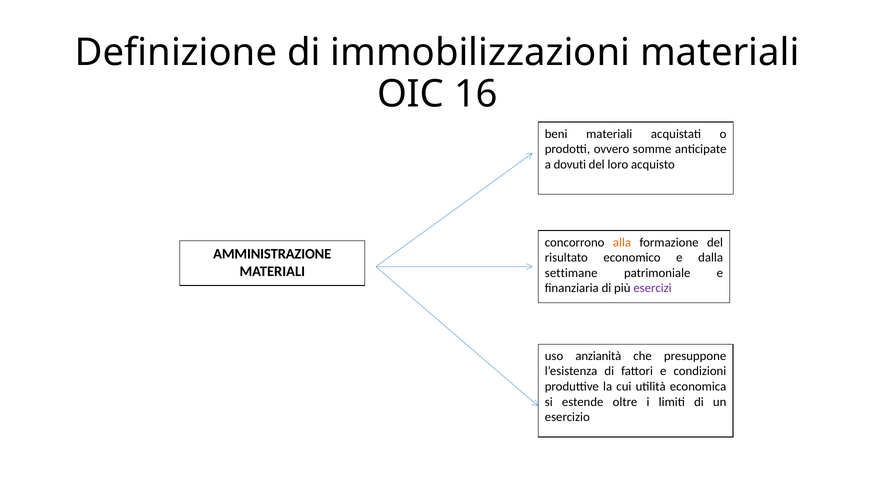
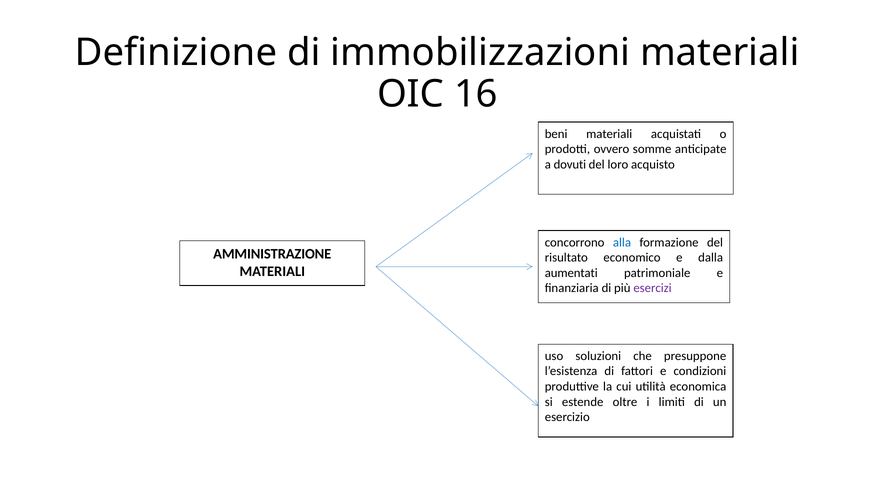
alla colour: orange -> blue (622, 242)
settimane: settimane -> aumentati (571, 273)
anzianità: anzianità -> soluzioni (598, 356)
